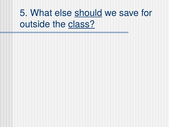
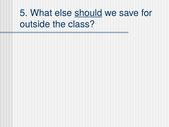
class underline: present -> none (82, 24)
